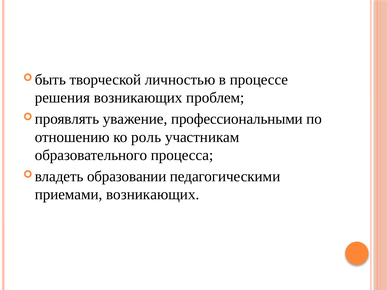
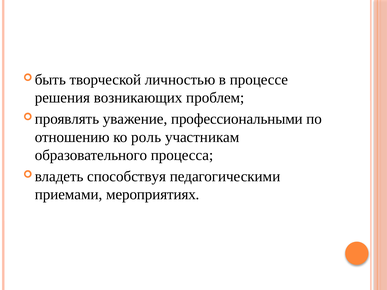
образовании: образовании -> способствуя (127, 177)
приемами возникающих: возникающих -> мероприятиях (153, 195)
